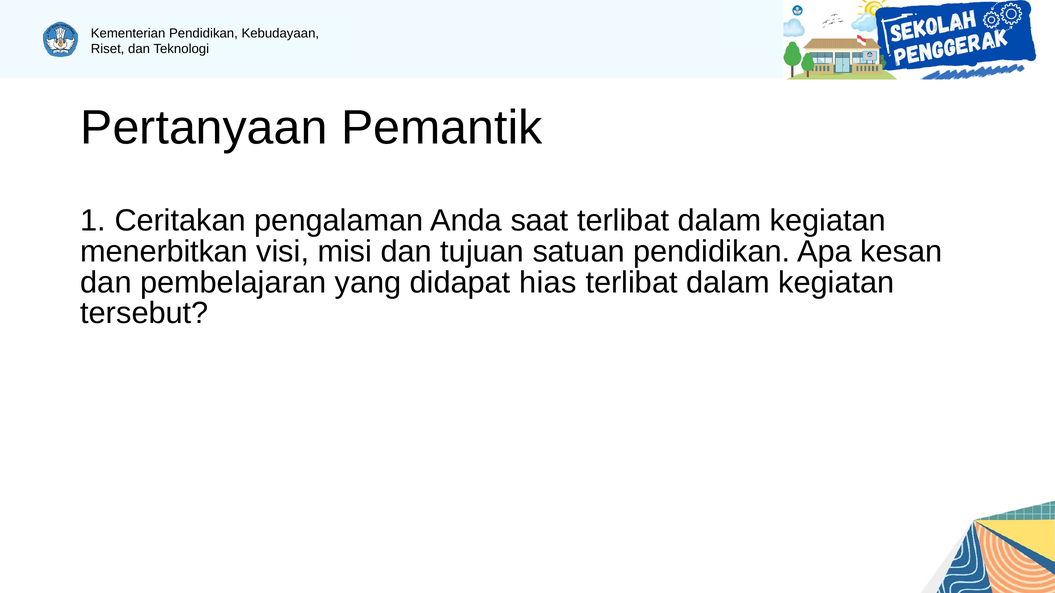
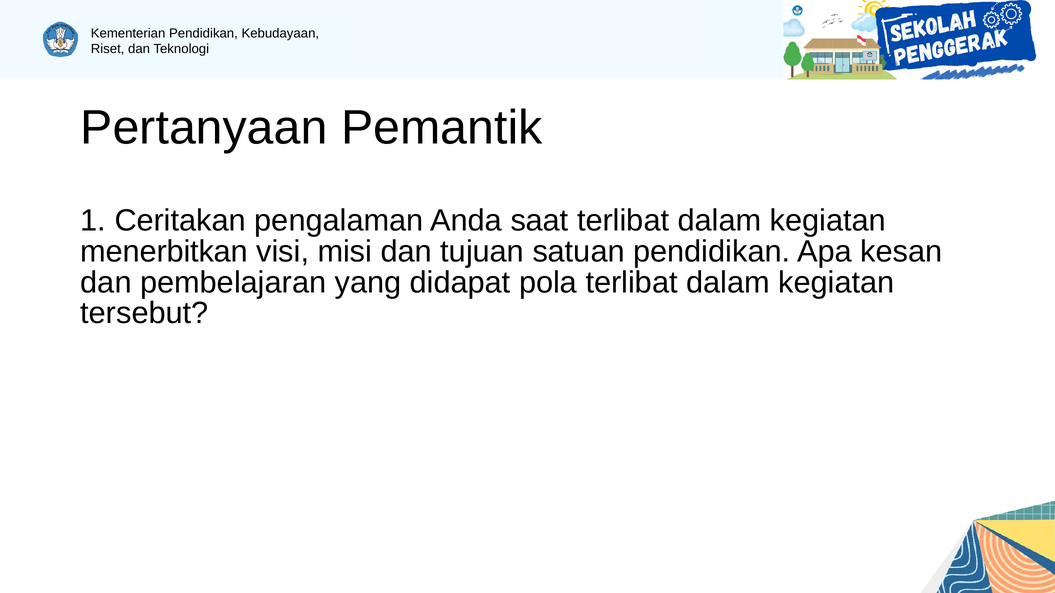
hias: hias -> pola (548, 283)
